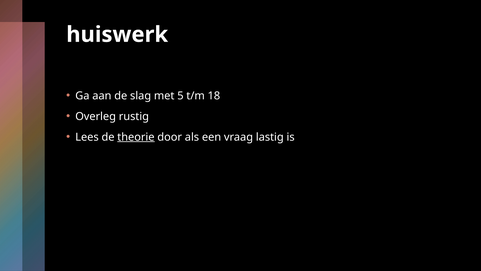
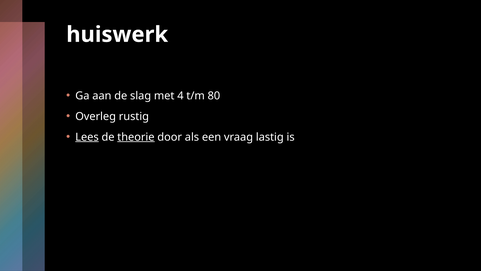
5: 5 -> 4 (180, 96)
18: 18 -> 80 (214, 96)
Lees underline: none -> present (87, 137)
